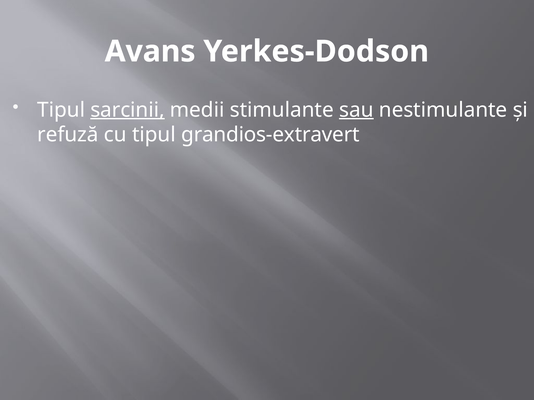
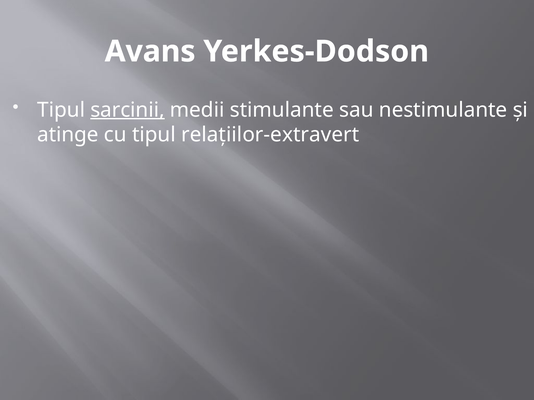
sau underline: present -> none (356, 110)
refuză: refuză -> atinge (68, 135)
grandios-extravert: grandios-extravert -> relaţiilor-extravert (270, 135)
